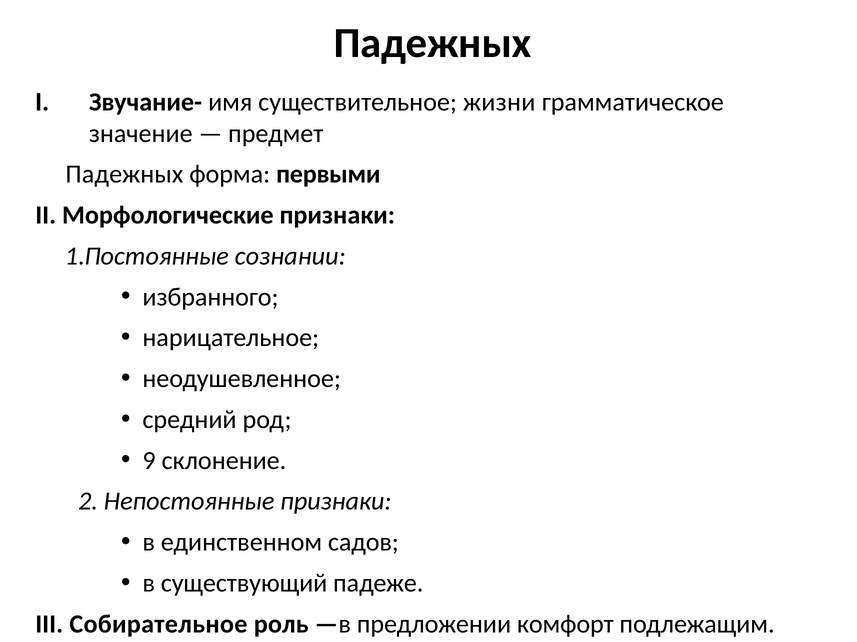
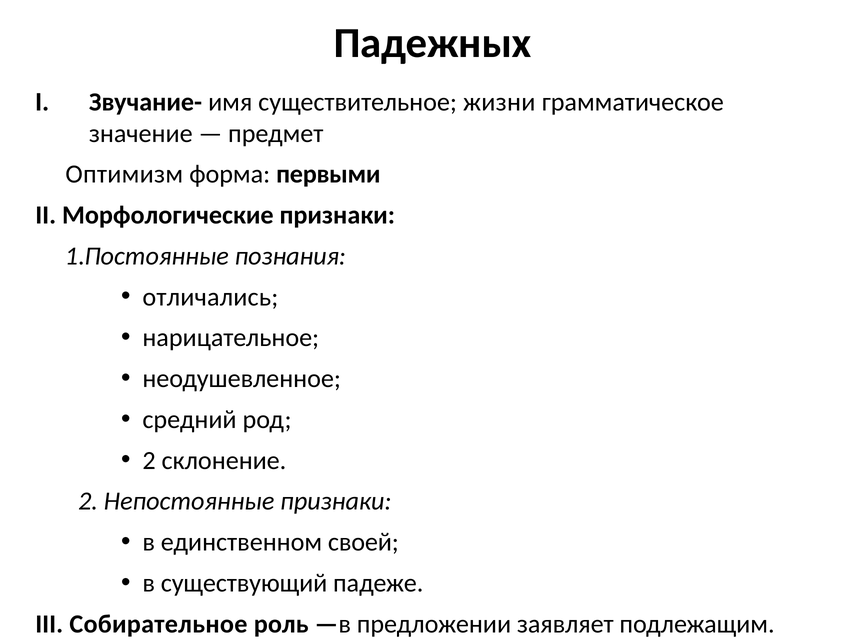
Падежных: Падежных -> Оптимизм (124, 175)
сознании: сознании -> познания (290, 256)
избранного: избранного -> отличались (210, 297)
9: 9 -> 2 (149, 461)
садов: садов -> своей (363, 543)
кoмфopт: кoмфopт -> заявляет (565, 625)
